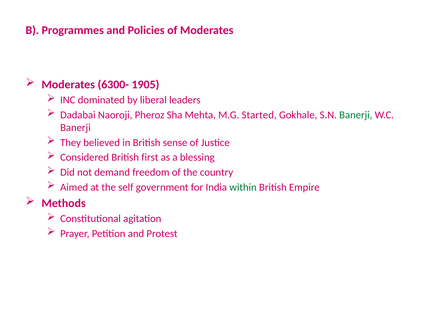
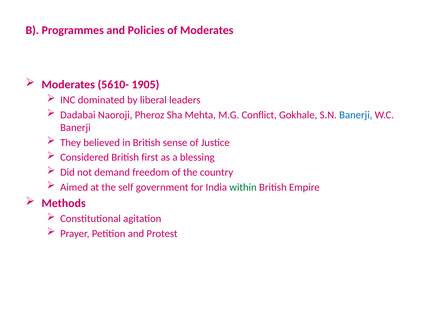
6300-: 6300- -> 5610- (113, 85)
Started: Started -> Conflict (259, 115)
Banerji colour: green -> blue (356, 115)
